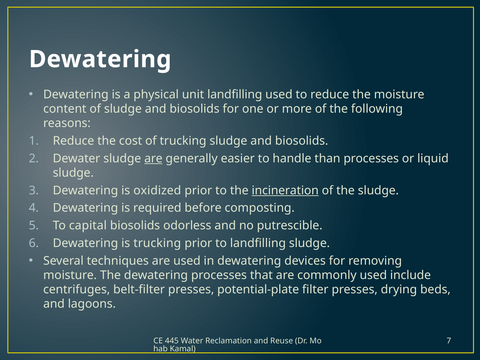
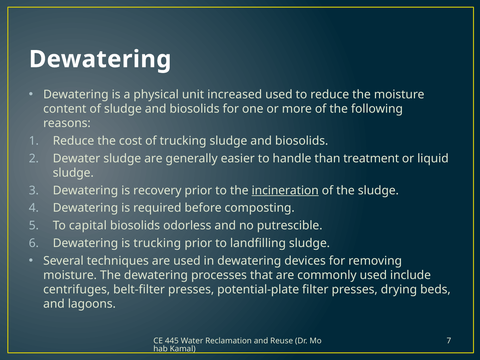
unit landfilling: landfilling -> increased (235, 94)
are underline: present -> none (153, 158)
than processes: processes -> treatment (371, 158)
oxidized: oxidized -> recovery (157, 190)
